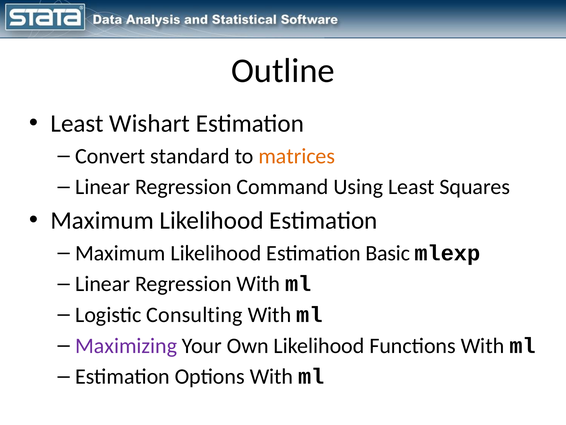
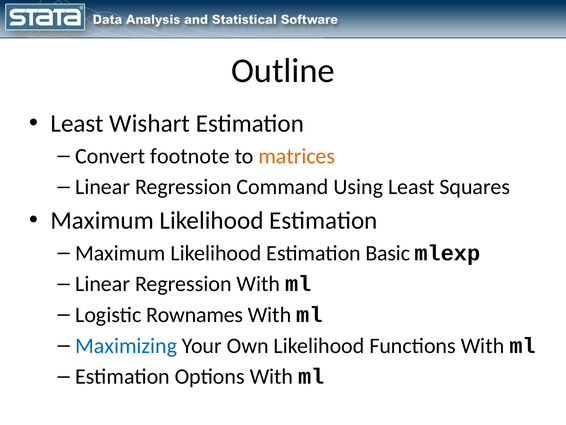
standard: standard -> footnote (190, 156)
Consulting: Consulting -> Rownames (195, 315)
Maximizing colour: purple -> blue (126, 345)
